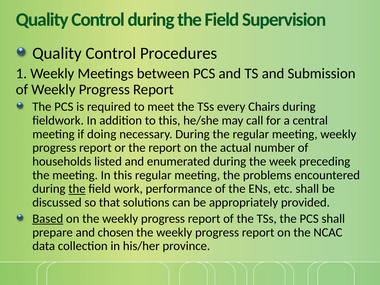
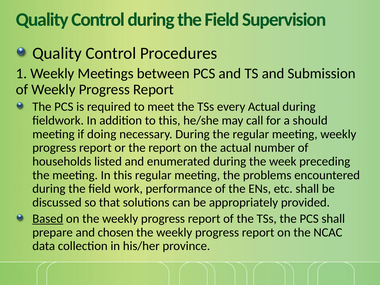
every Chairs: Chairs -> Actual (264, 107)
central: central -> should (310, 120)
the underline: present -> none (77, 189)
